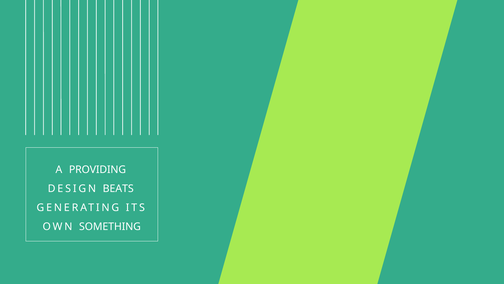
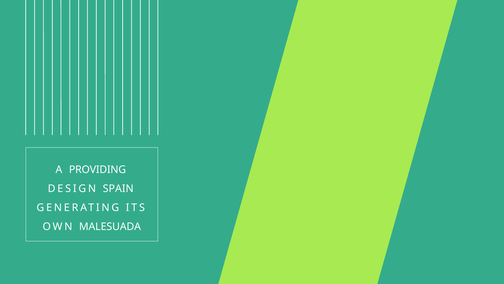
BEATS: BEATS -> SPAIN (118, 188)
SOMETHING: SOMETHING -> MALESUADA (110, 226)
